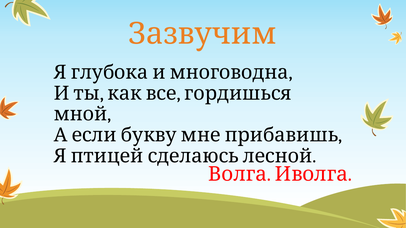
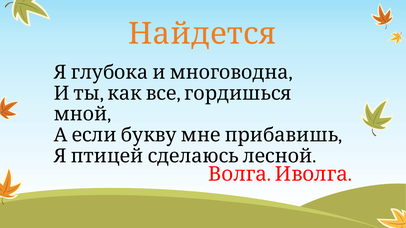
Зазвучим: Зазвучим -> Найдется (202, 34)
